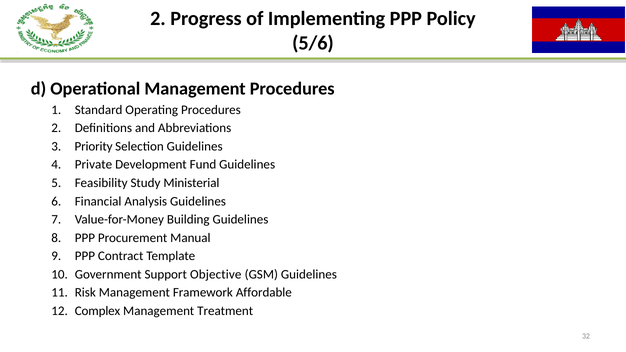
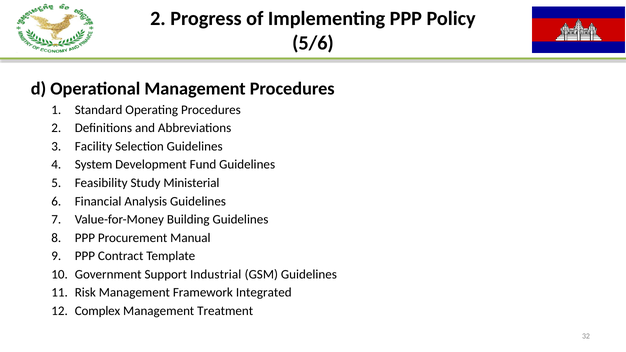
Priority: Priority -> Facility (93, 146)
Private: Private -> System (94, 165)
Objective: Objective -> Industrial (216, 274)
Affordable: Affordable -> Integrated (264, 293)
